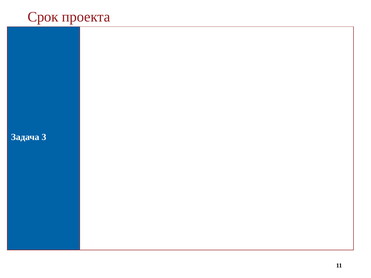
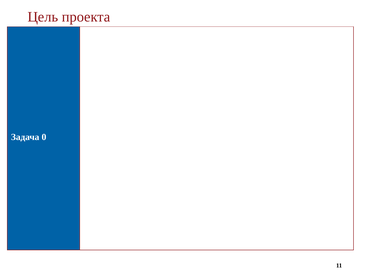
Срок: Срок -> Цель (43, 17)
3: 3 -> 0 (44, 137)
